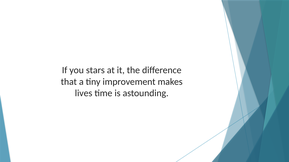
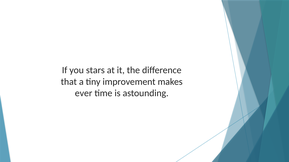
lives: lives -> ever (84, 94)
